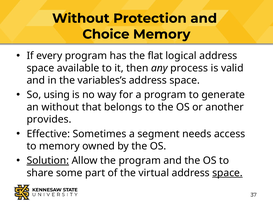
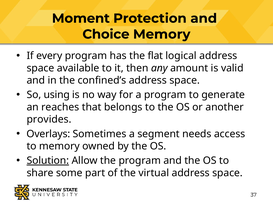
Without: Without -> Moment (81, 18)
process: process -> amount (189, 68)
variables’s: variables’s -> confined’s (102, 81)
an without: without -> reaches (60, 107)
Effective: Effective -> Overlays (48, 134)
space underline: present -> none (227, 174)
